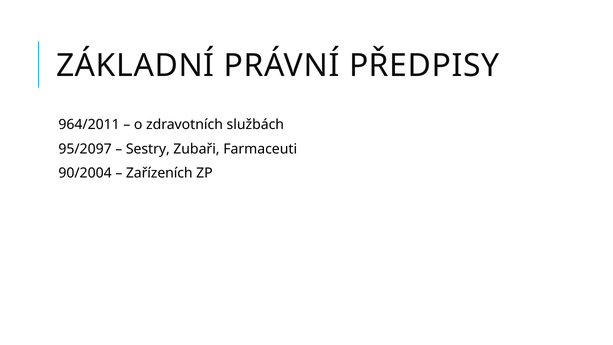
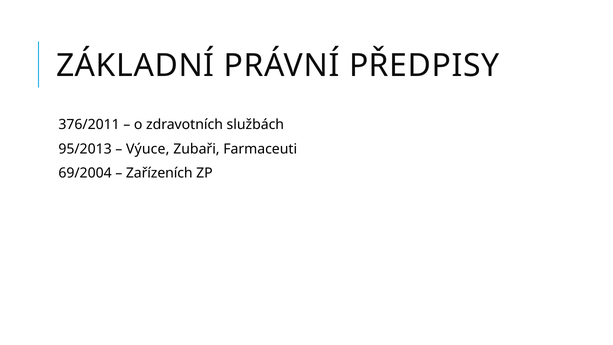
964/2011: 964/2011 -> 376/2011 (89, 125)
95/2097: 95/2097 -> 95/2013 (85, 149)
Sestry: Sestry -> Výuce (148, 149)
90/2004: 90/2004 -> 69/2004 (85, 173)
